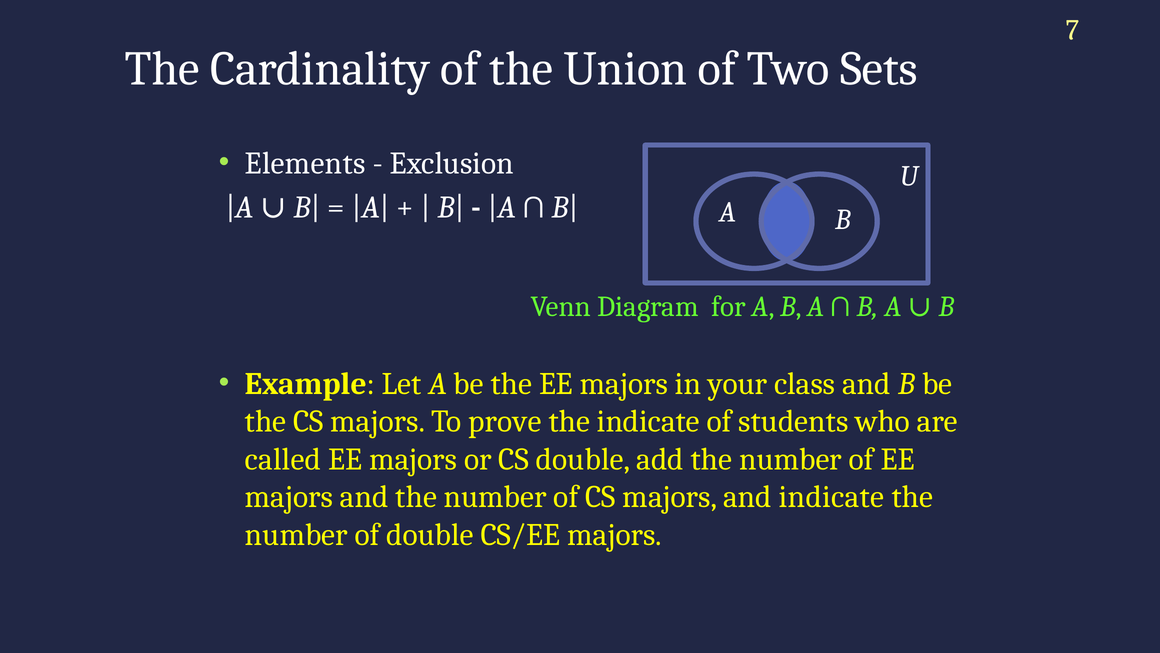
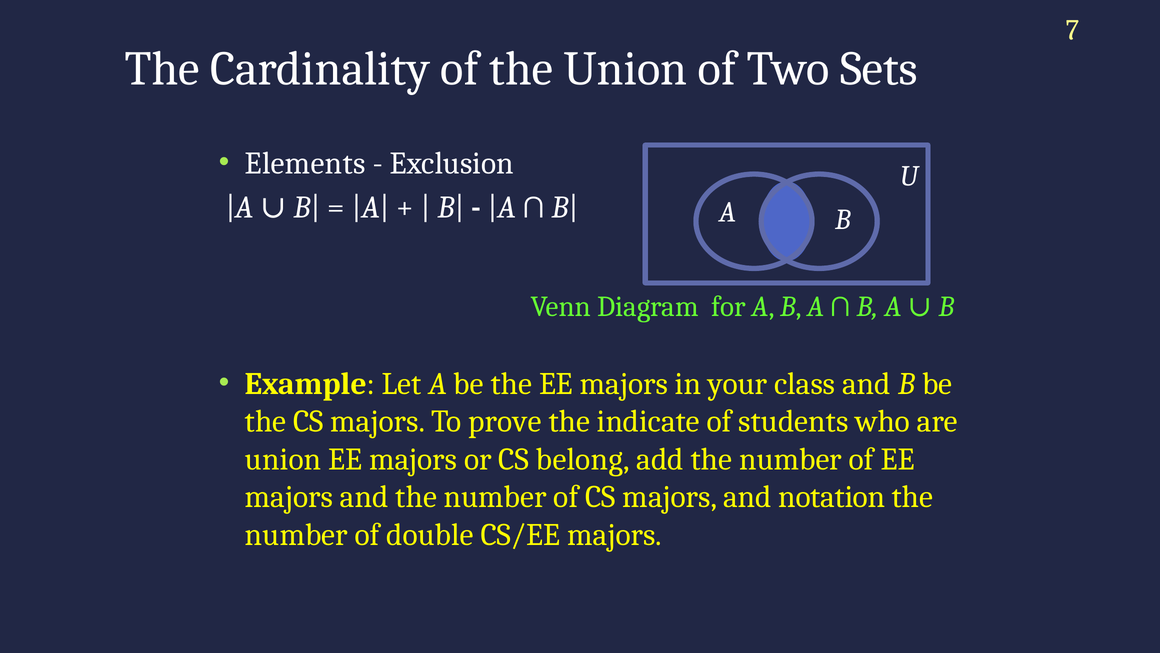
called: called -> union (283, 459)
CS double: double -> belong (583, 459)
and indicate: indicate -> notation (832, 497)
